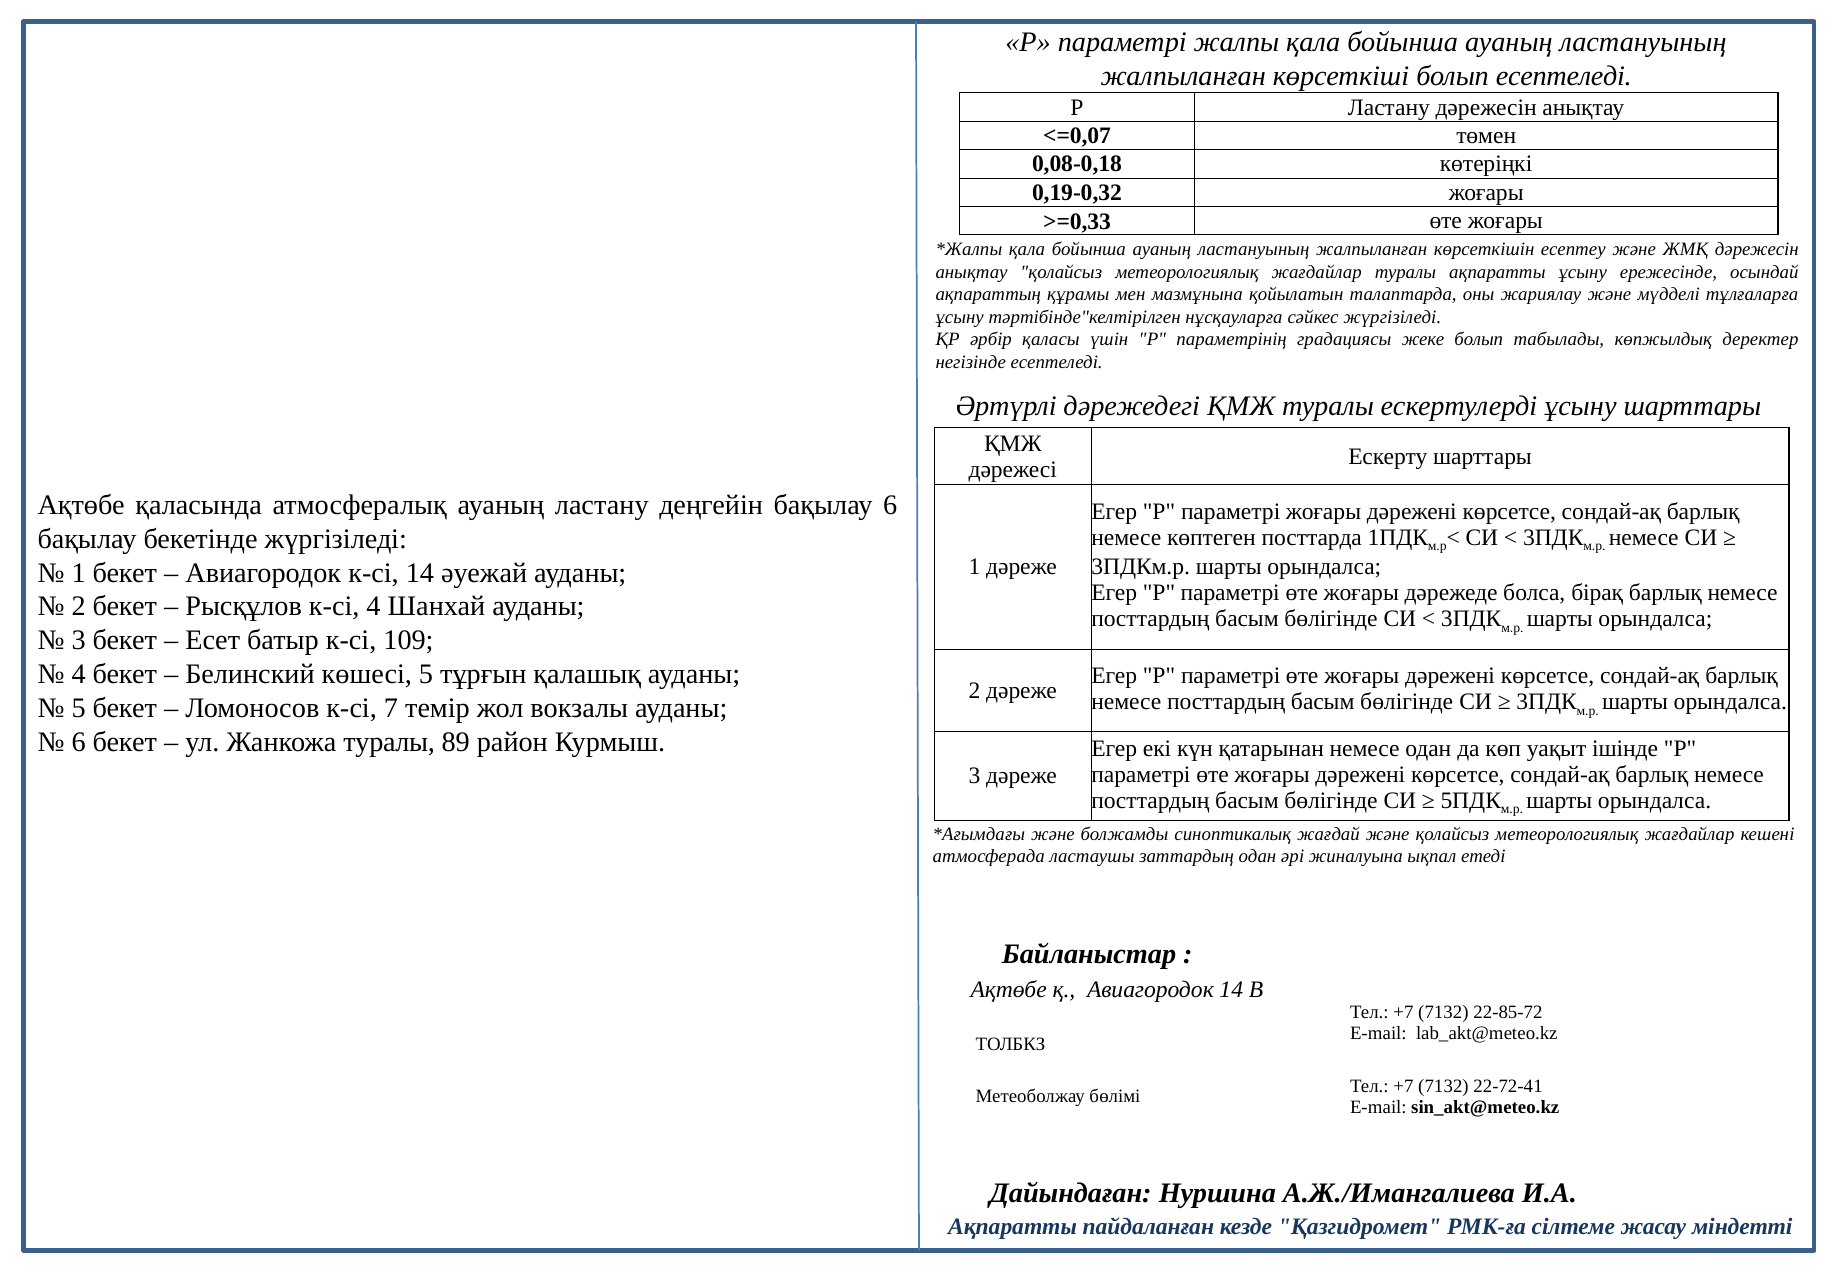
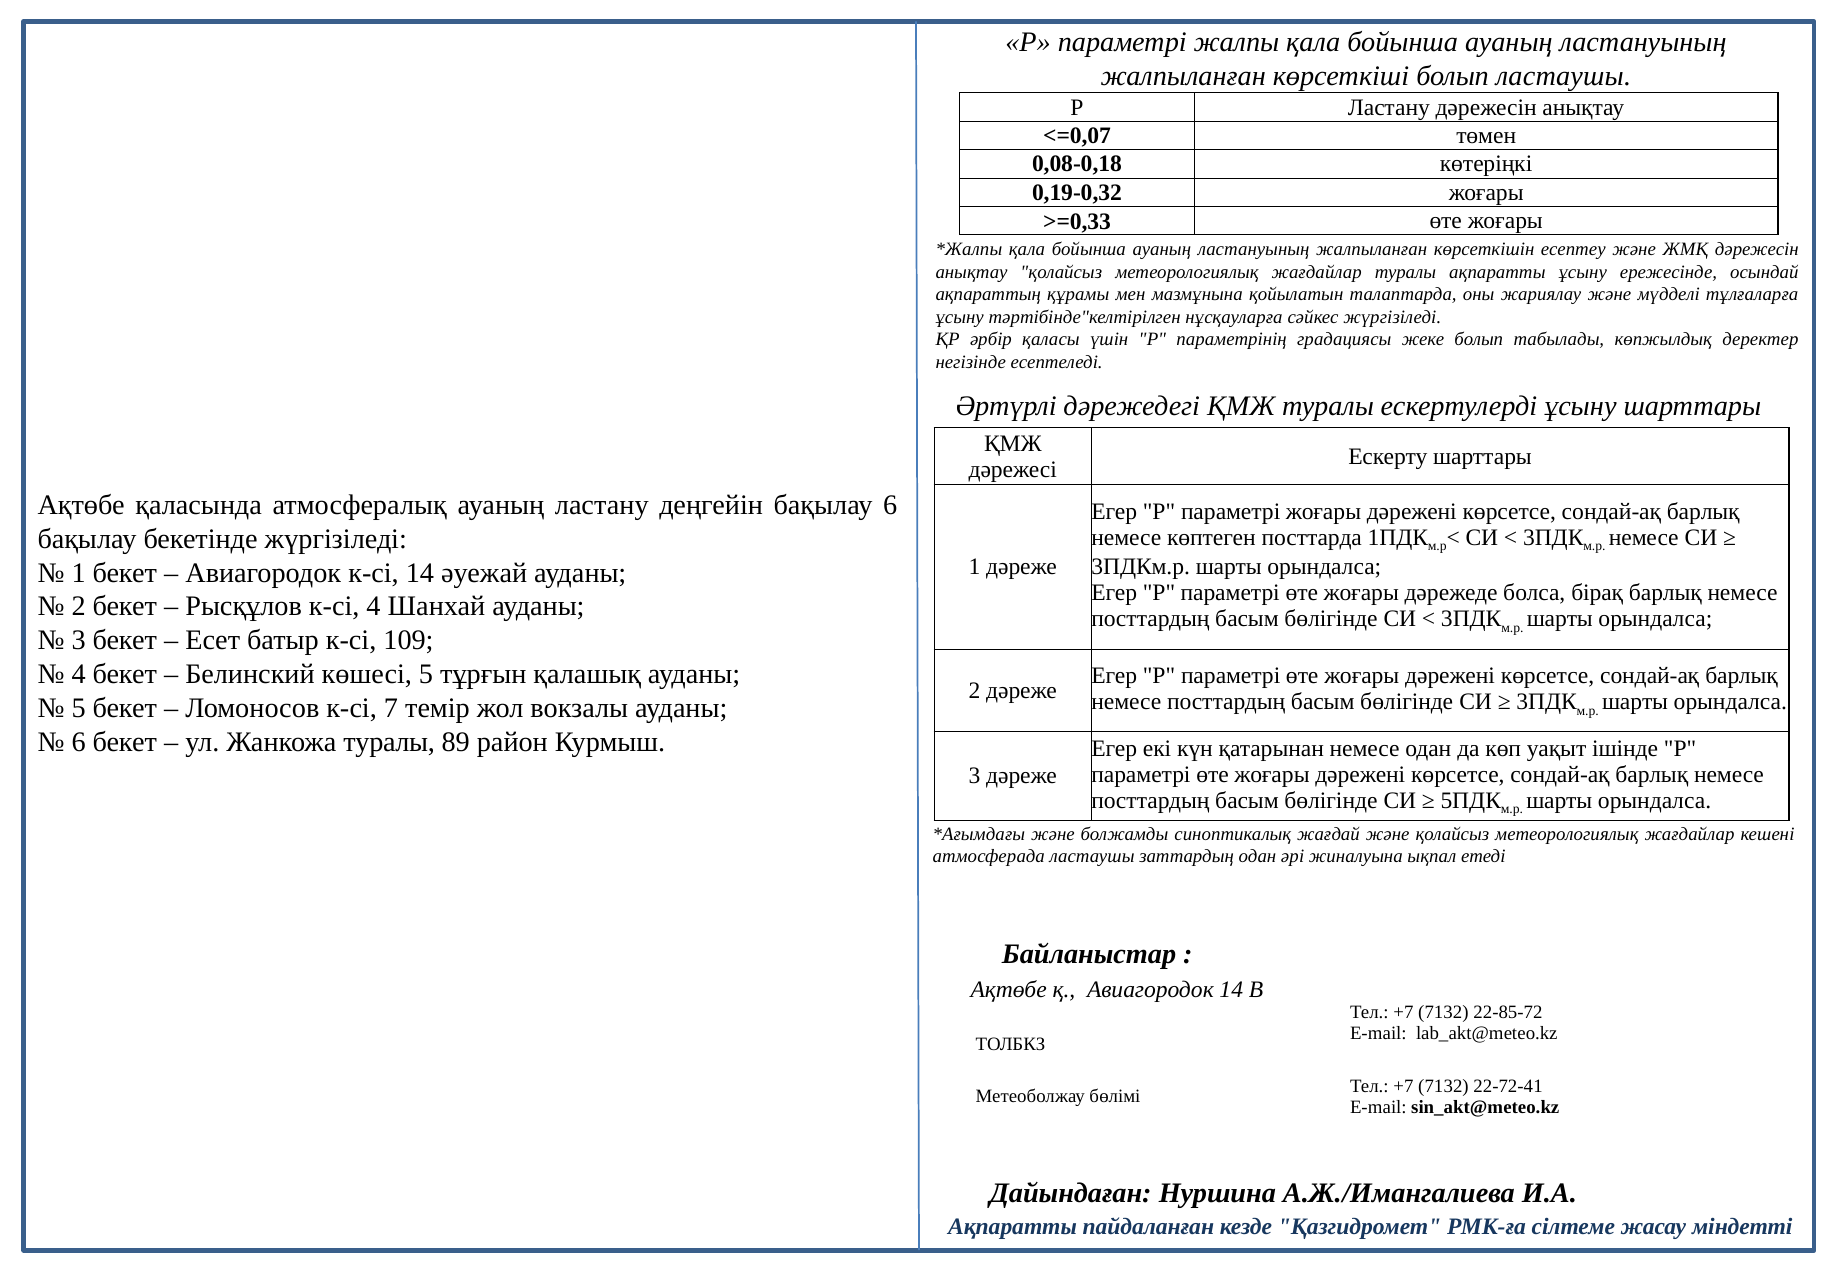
болып есептеледі: есептеледі -> ластаушы (1564, 76)
